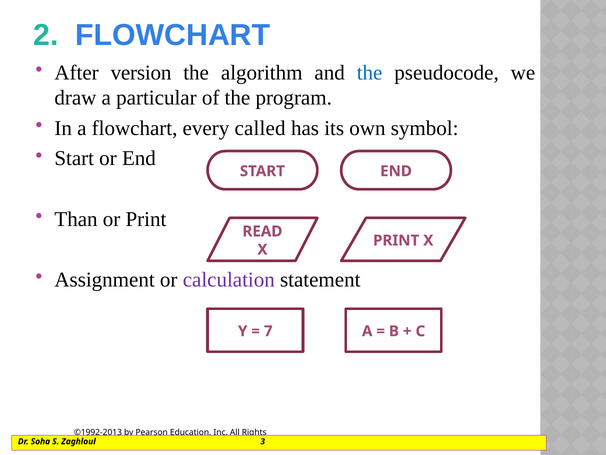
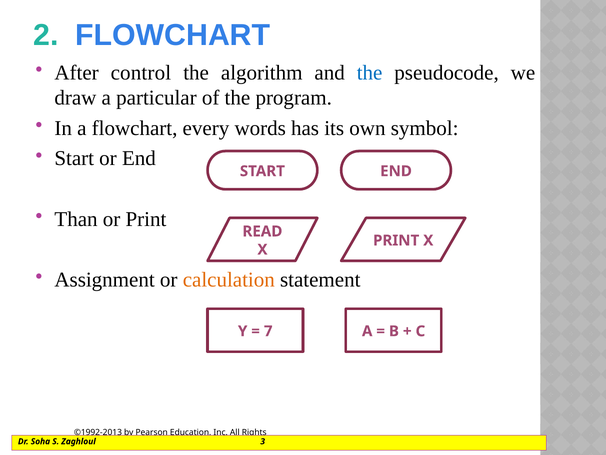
version: version -> control (141, 73)
called: called -> words (260, 128)
calculation colour: purple -> orange (229, 279)
